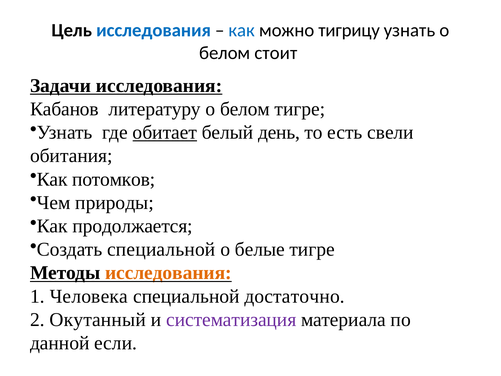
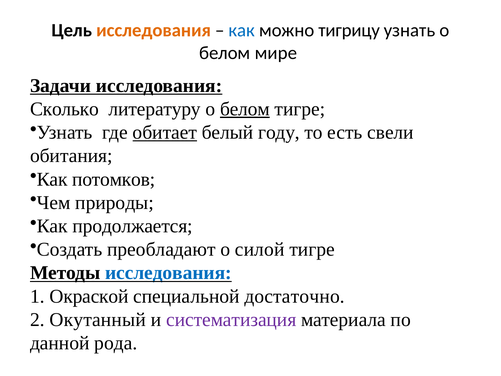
исследования colour: blue -> orange (154, 30)
стоит: стоит -> мире (276, 53)
Кабанов: Кабанов -> Сколько (64, 109)
белом underline: none -> present (245, 109)
день: день -> году (279, 132)
Создать специальной: специальной -> преобладают (161, 249)
белые: белые -> силой (260, 249)
исследования colour: orange -> blue (168, 273)
Человека: Человека -> Окраской (89, 296)
если: если -> рода (116, 343)
